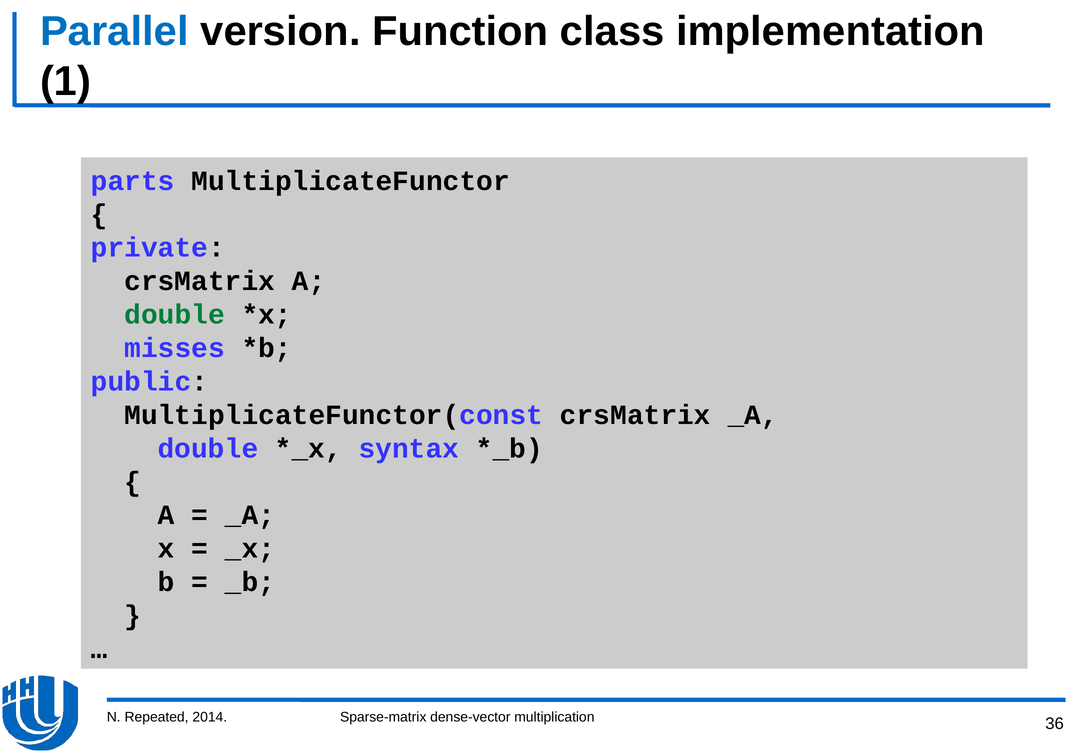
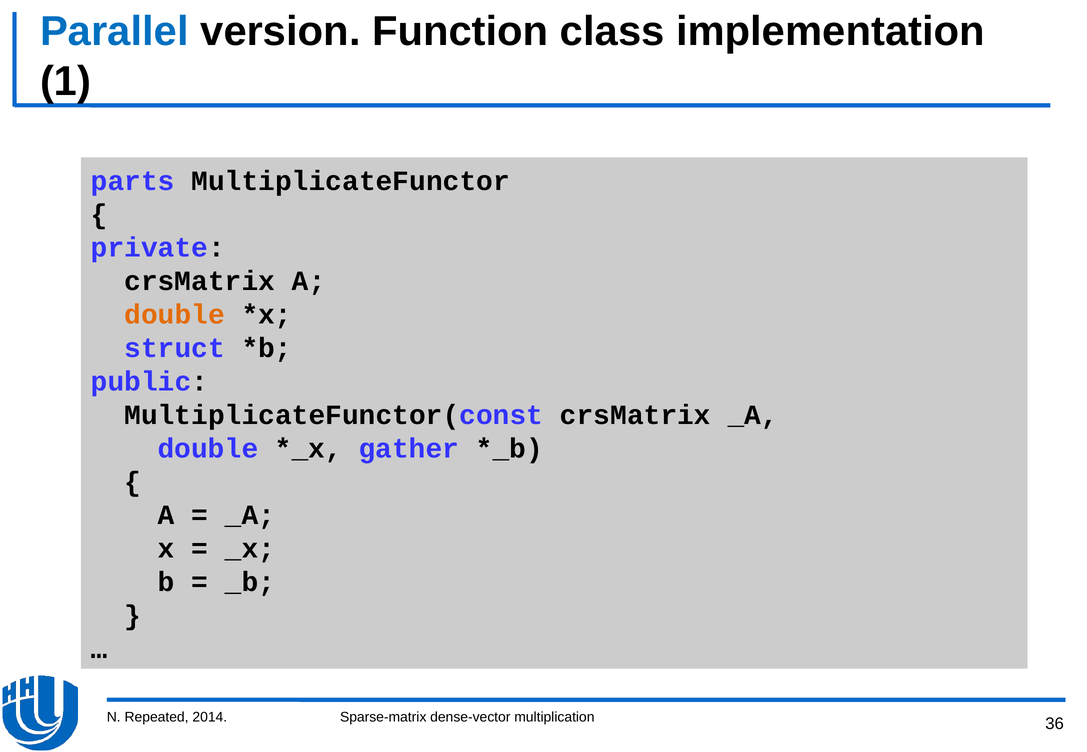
double colour: green -> orange (175, 315)
misses: misses -> struct (175, 348)
syntax: syntax -> gather (409, 449)
